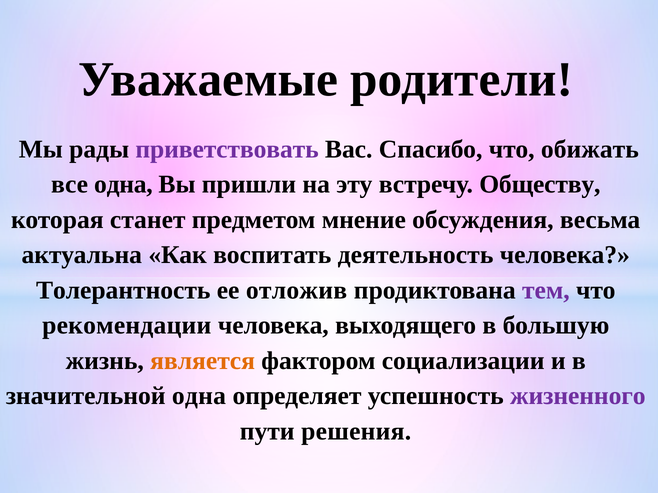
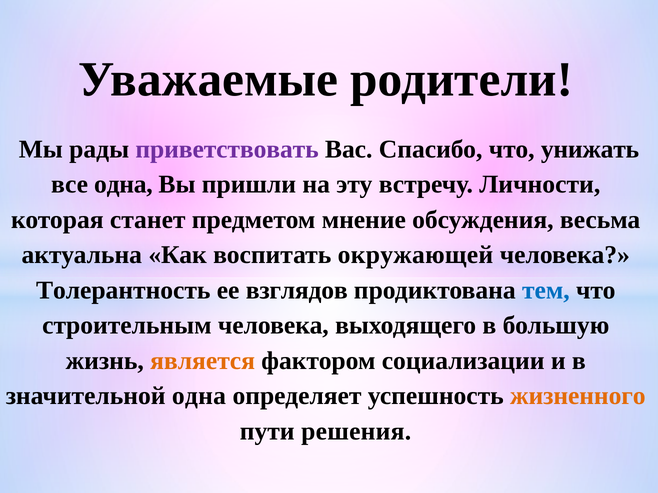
обижать: обижать -> унижать (590, 149)
Обществу: Обществу -> Личности (540, 185)
деятельность: деятельность -> окружающей (415, 255)
отложив: отложив -> взглядов (297, 291)
тем colour: purple -> blue (546, 291)
рекомендации: рекомендации -> строительным (127, 326)
жизненного colour: purple -> orange (578, 396)
